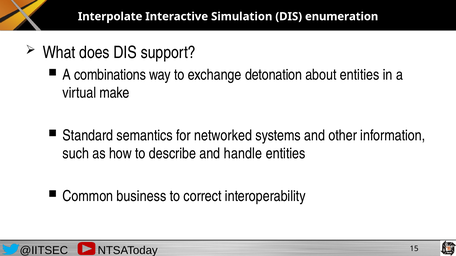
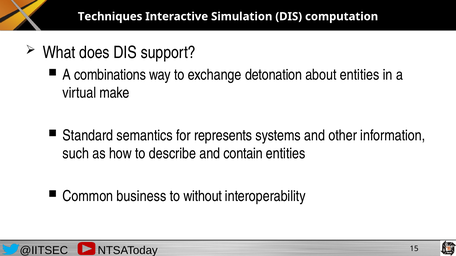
Interpolate: Interpolate -> Techniques (110, 17)
enumeration: enumeration -> computation (342, 17)
networked: networked -> represents (223, 136)
handle: handle -> contain (243, 154)
correct: correct -> without (203, 196)
